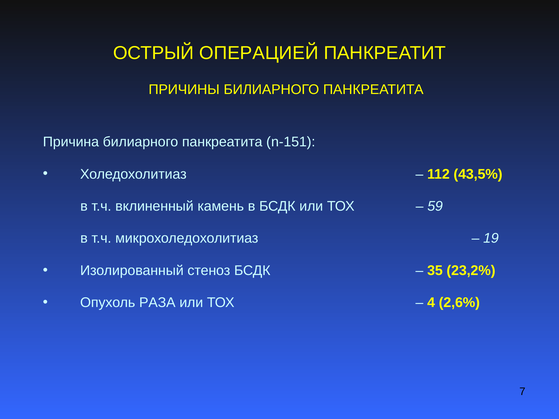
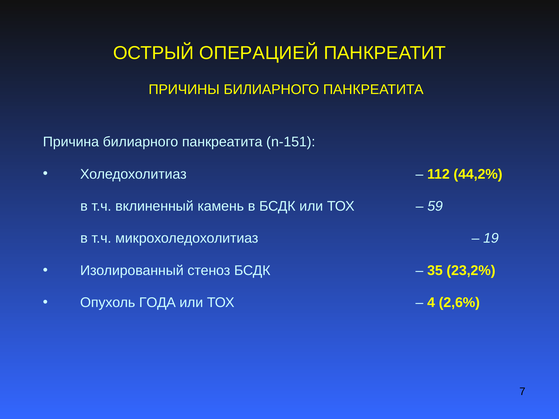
43,5%: 43,5% -> 44,2% (478, 174)
РАЗА: РАЗА -> ГОДА (157, 303)
